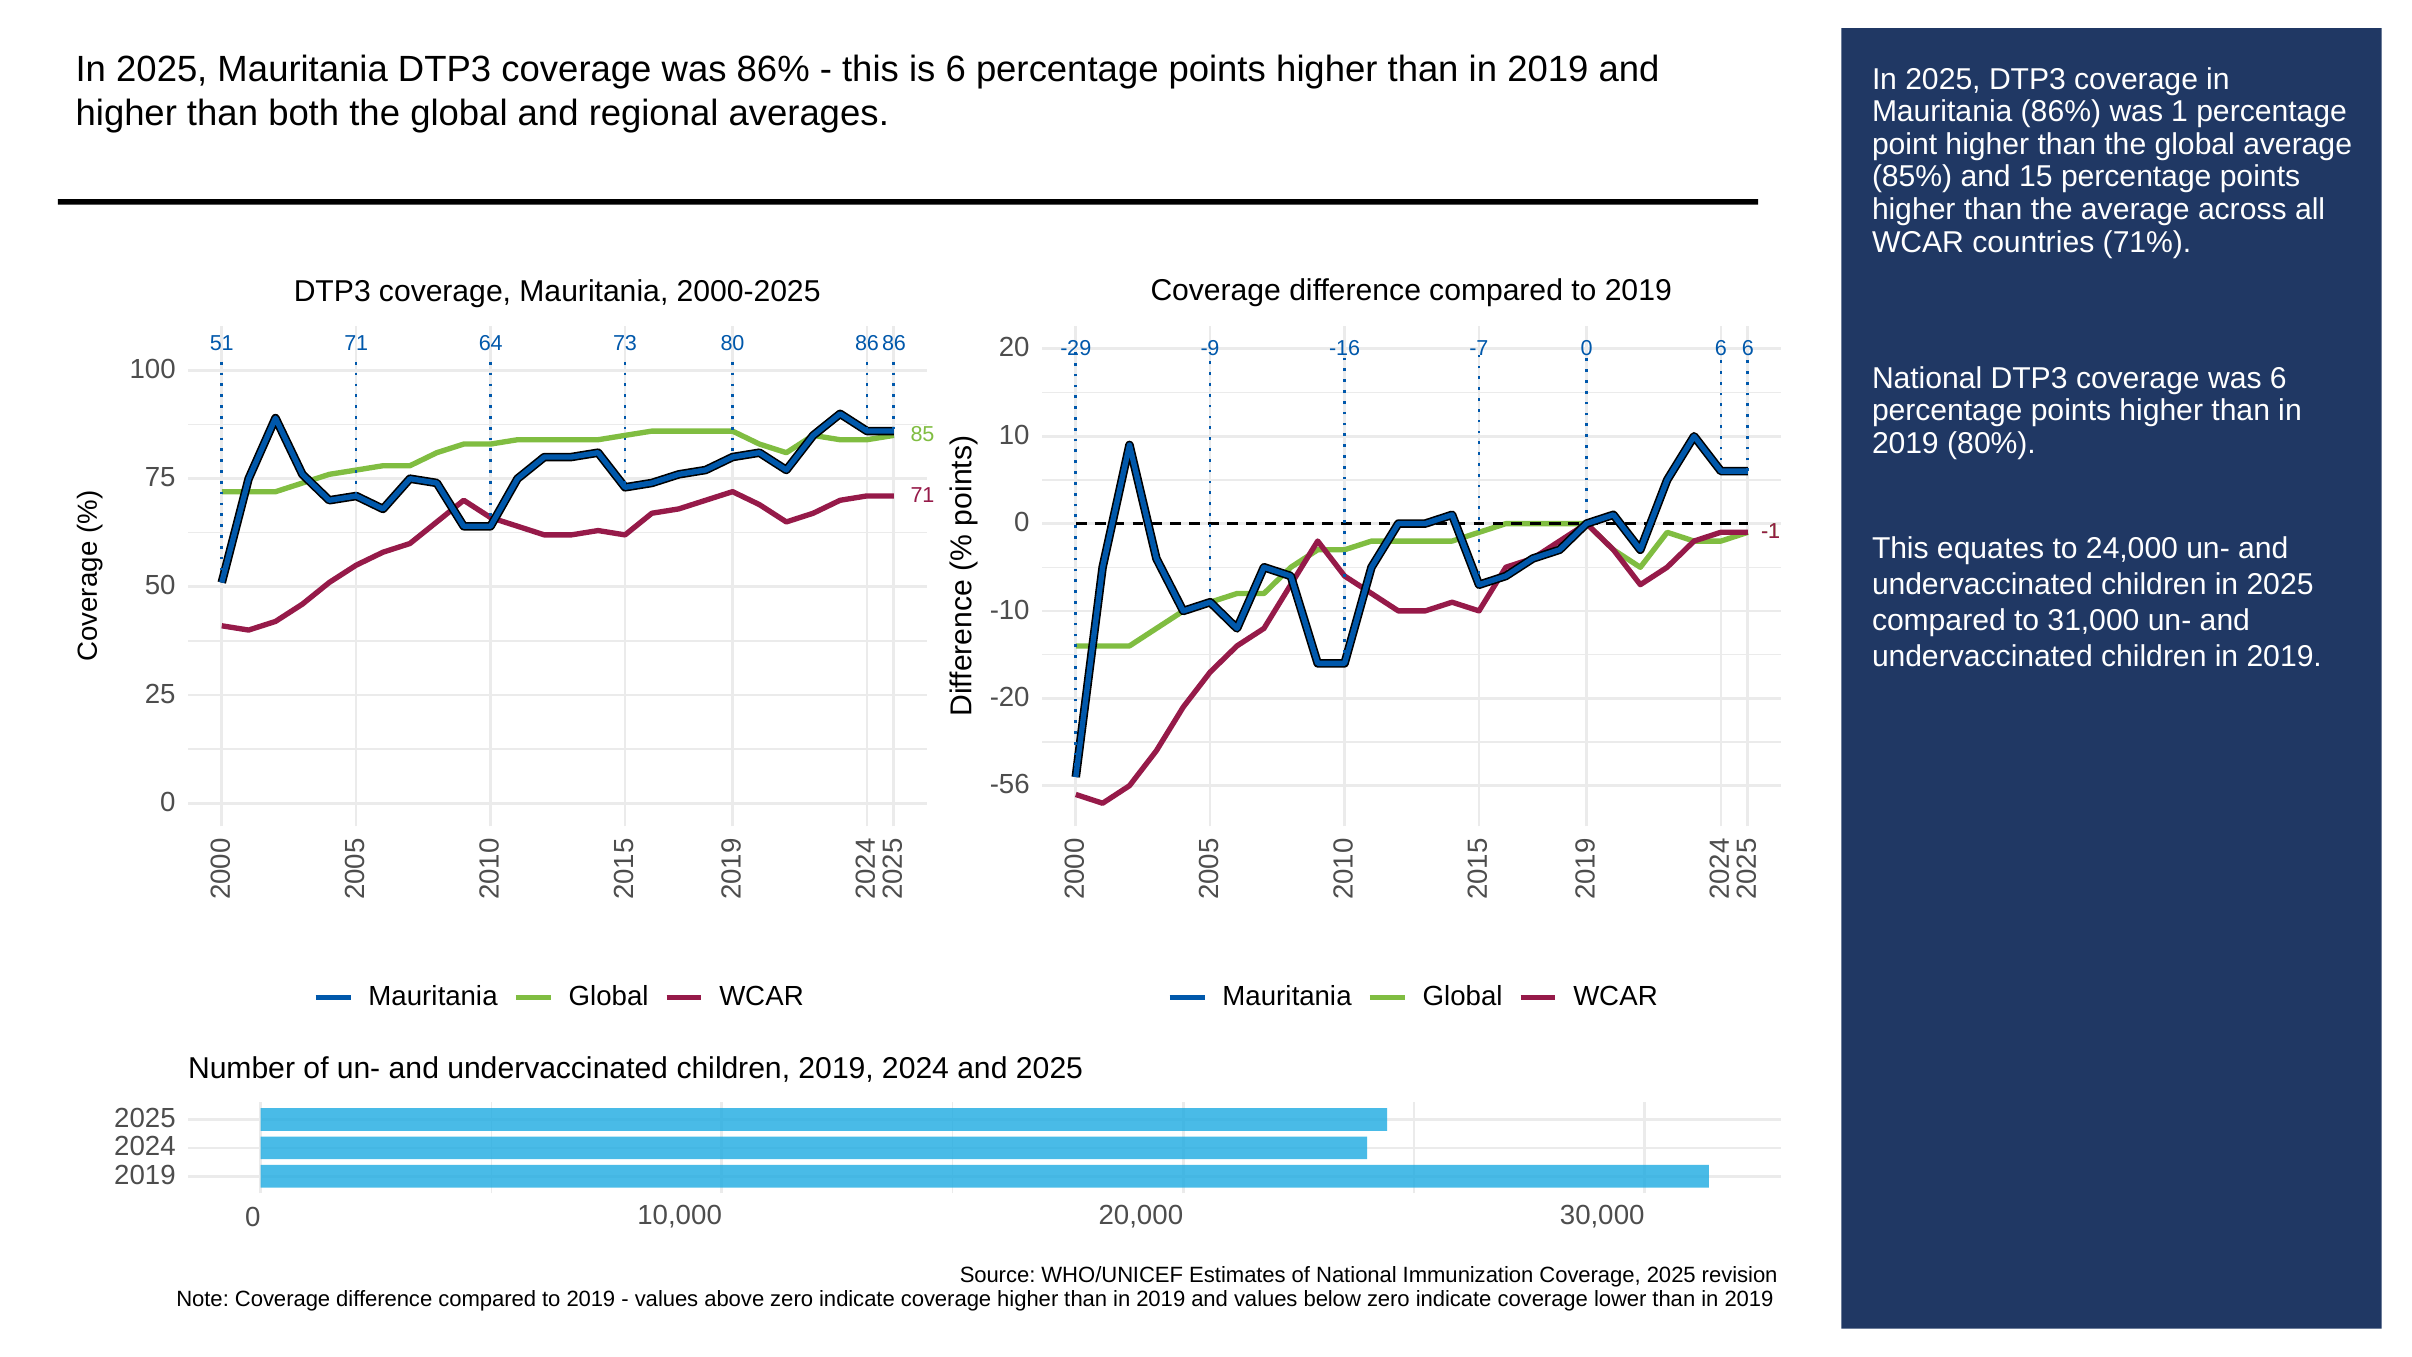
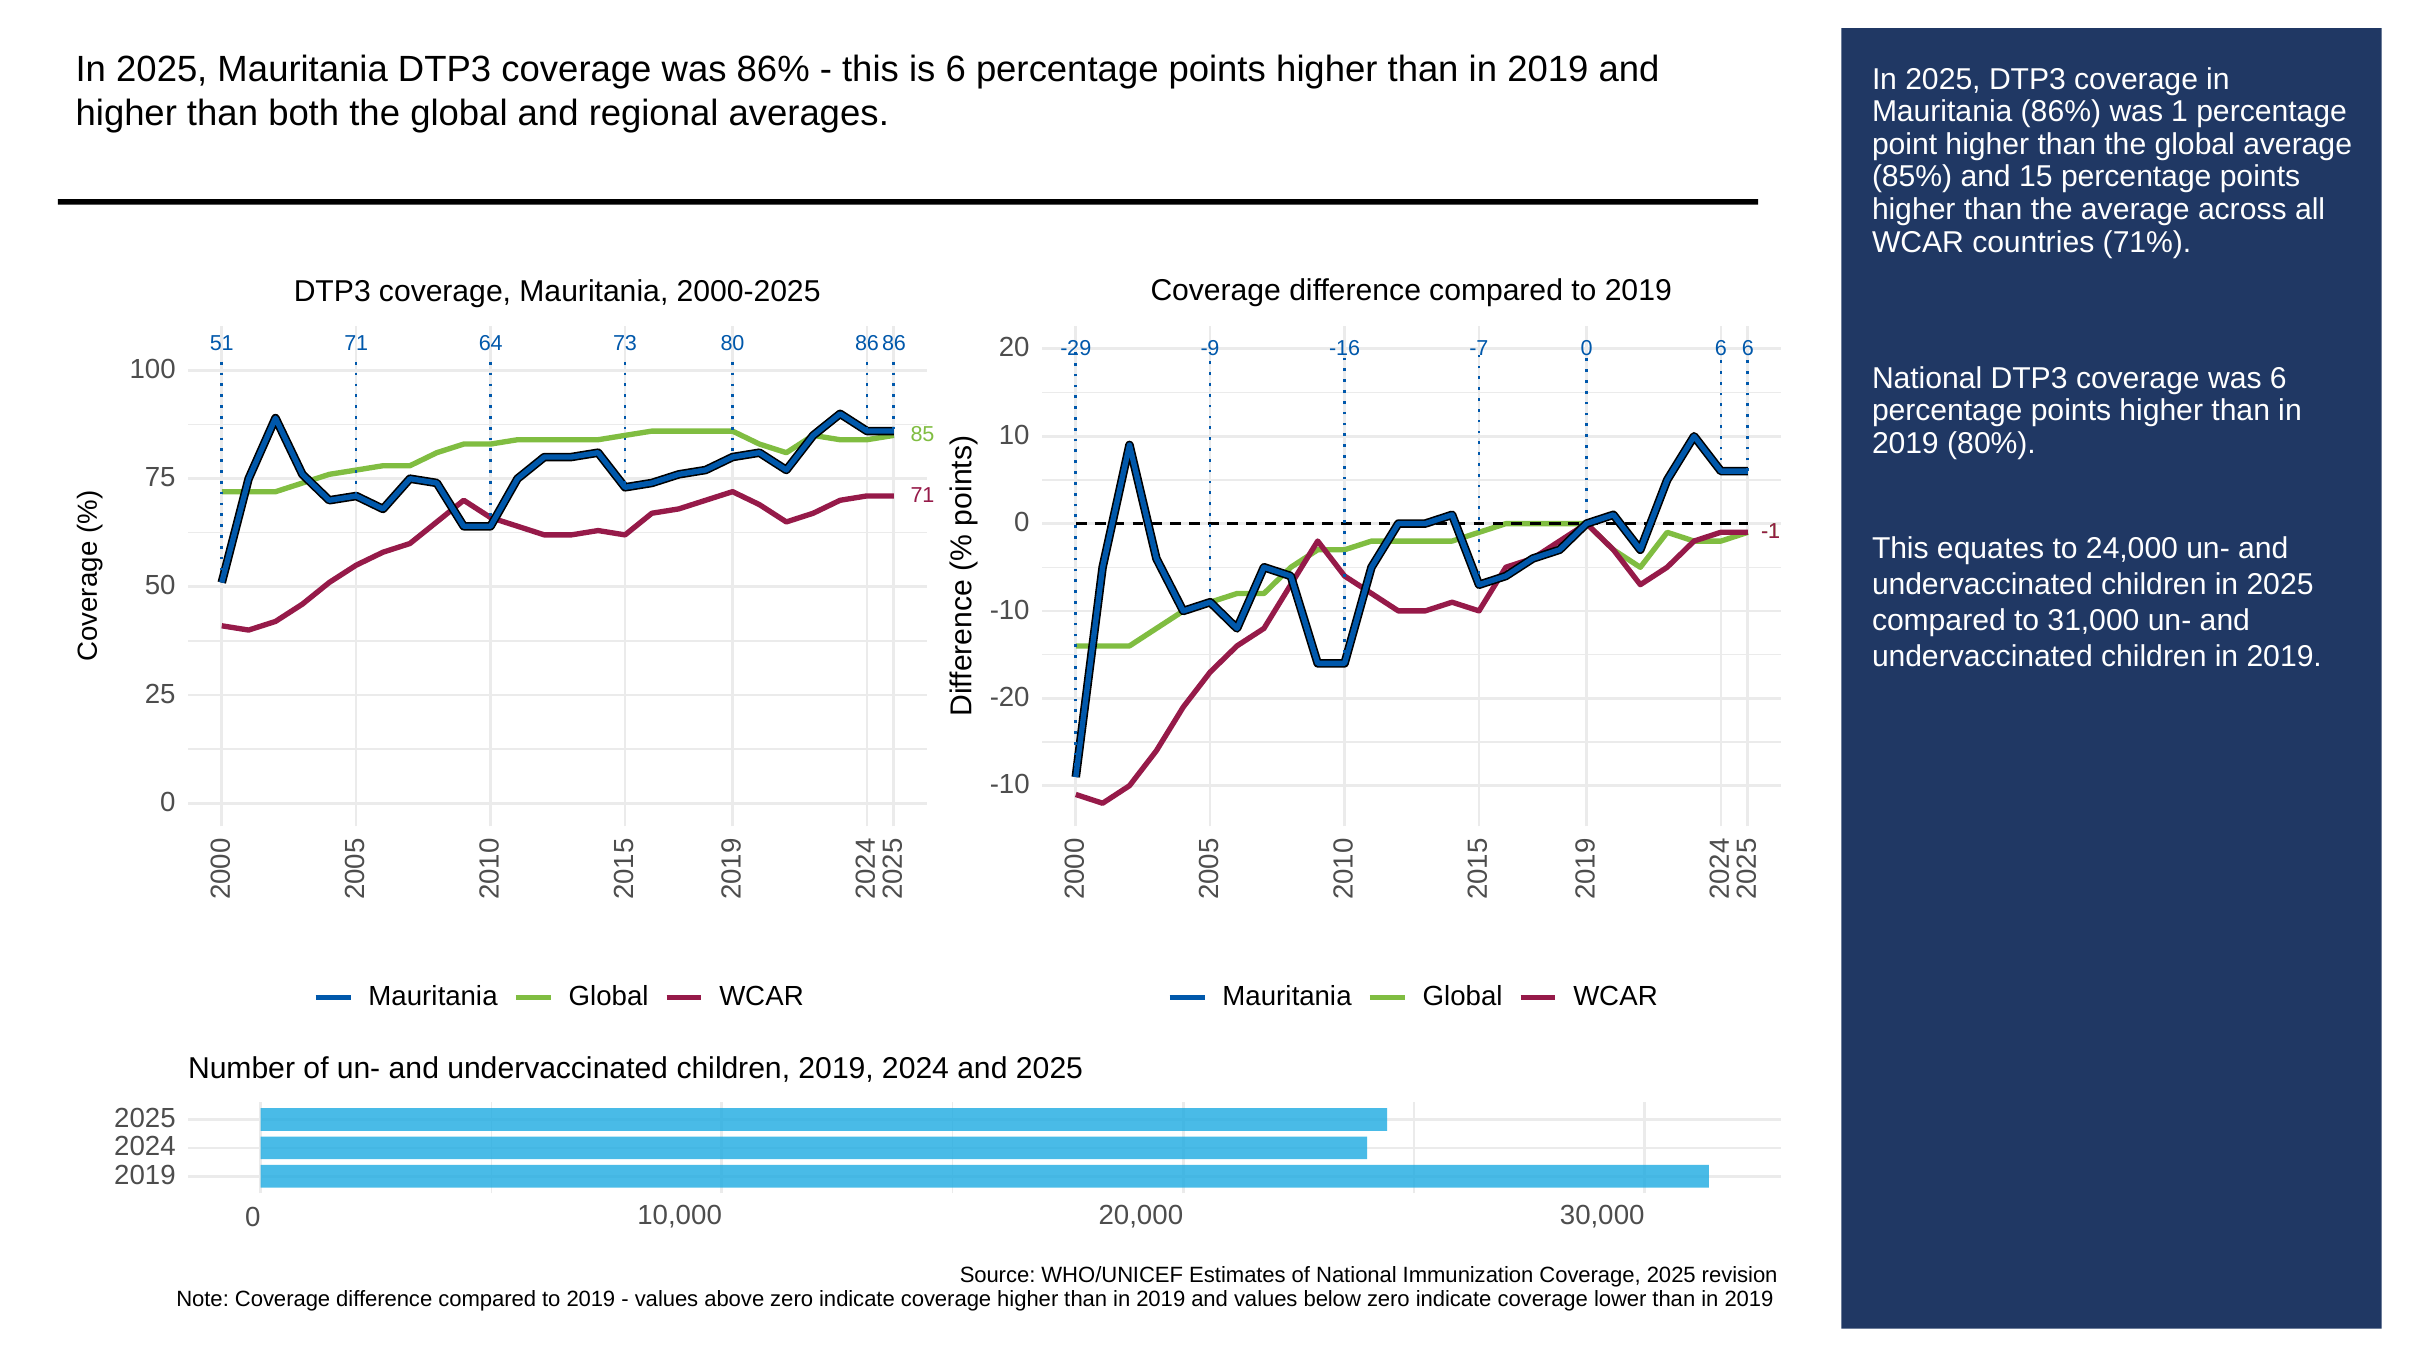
-56: -56 -> -10 (1010, 785)
